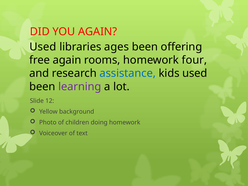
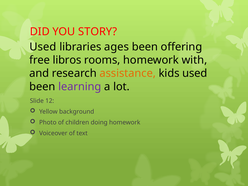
YOU AGAIN: AGAIN -> STORY (98, 32)
free again: again -> libros (67, 60)
four: four -> with (194, 60)
assistance colour: blue -> orange (128, 73)
